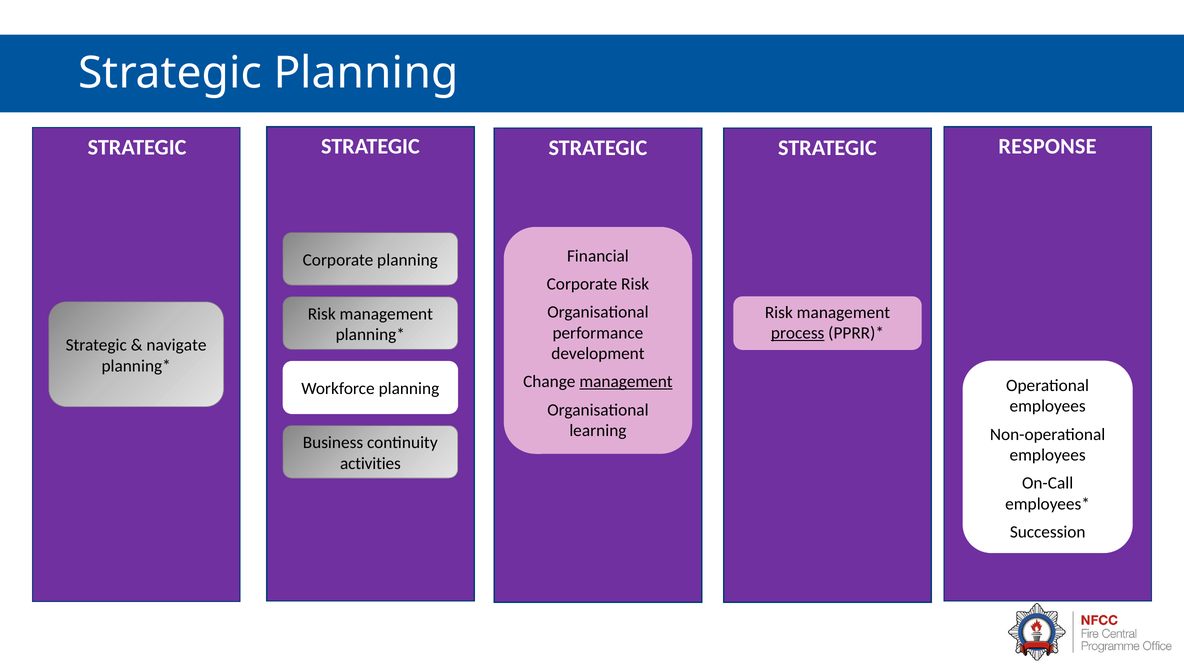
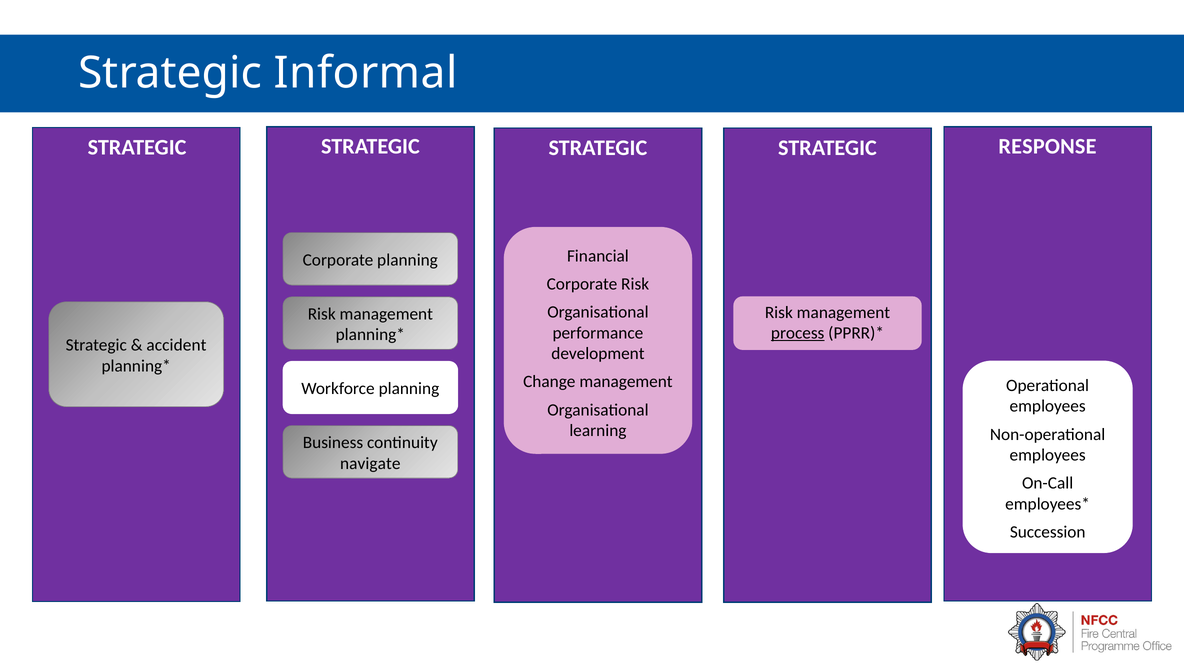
Strategic Planning: Planning -> Informal (366, 73)
navigate: navigate -> accident (176, 345)
management underline: present -> none (626, 382)
activities: activities -> navigate (370, 463)
